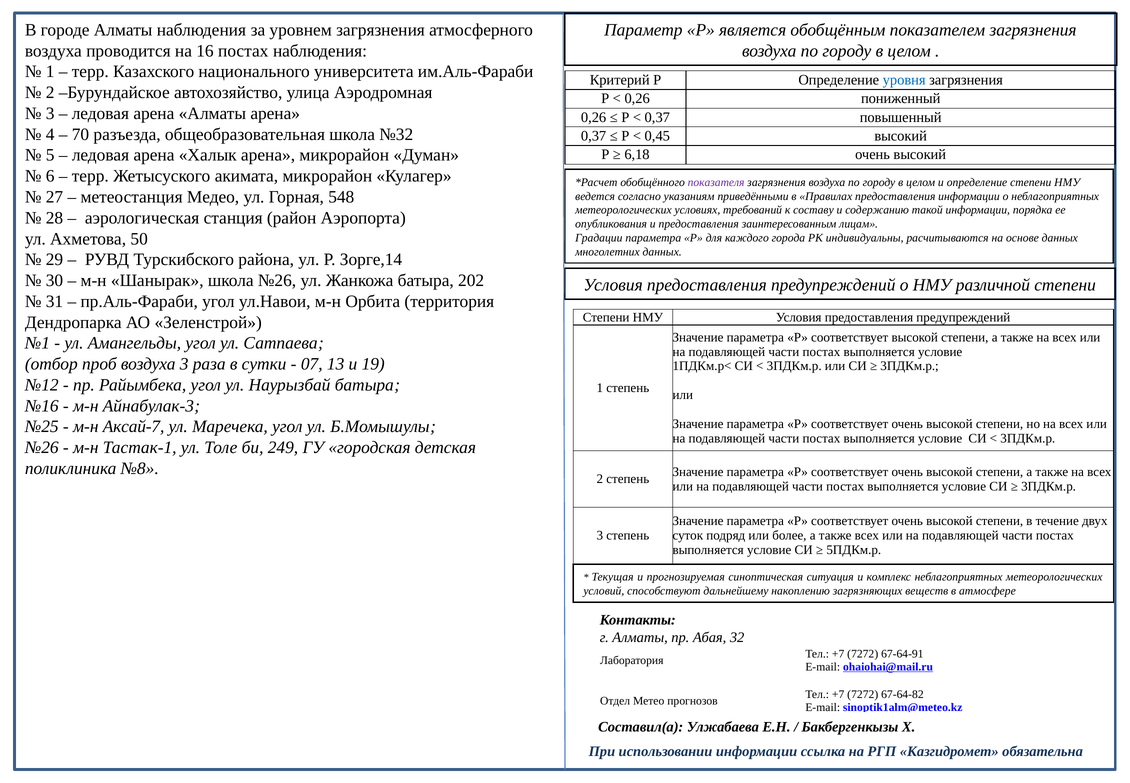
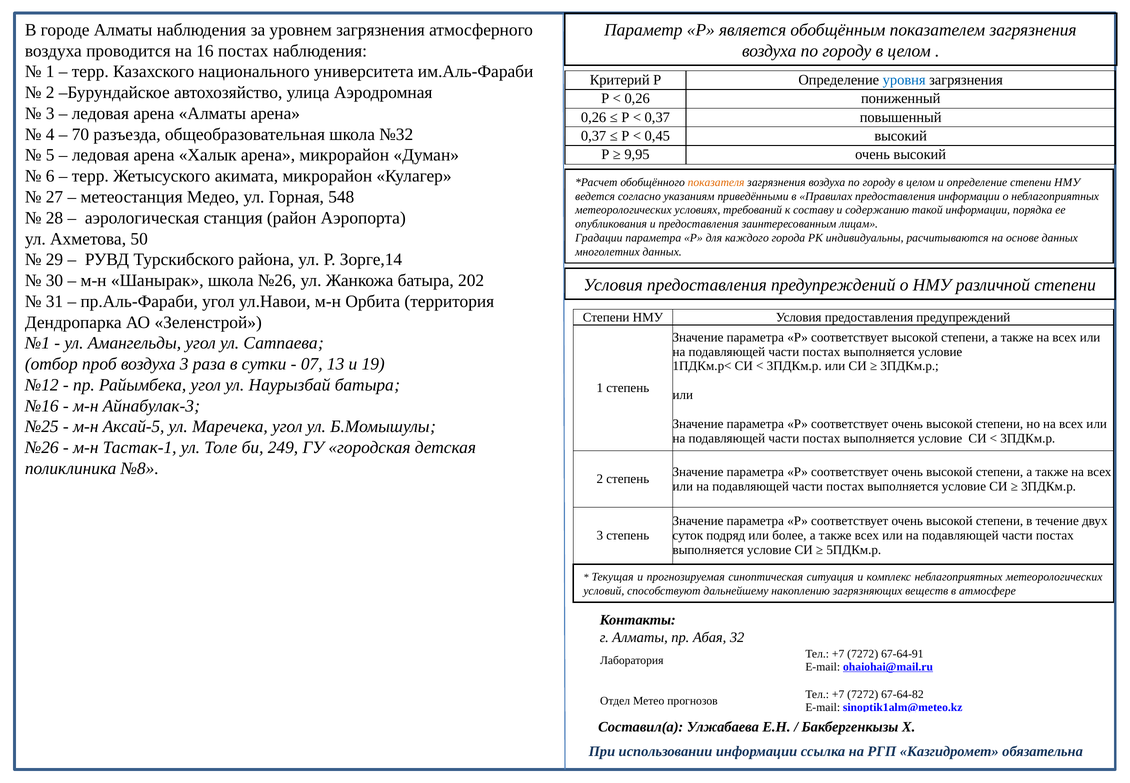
6,18: 6,18 -> 9,95 (637, 155)
показателя colour: purple -> orange (716, 182)
Аксай-7: Аксай-7 -> Аксай-5 (134, 426)
